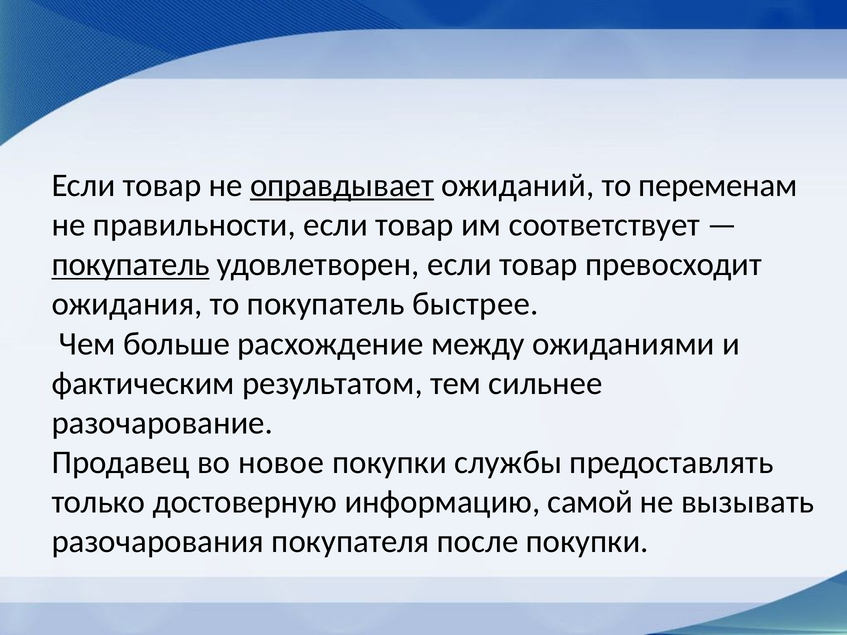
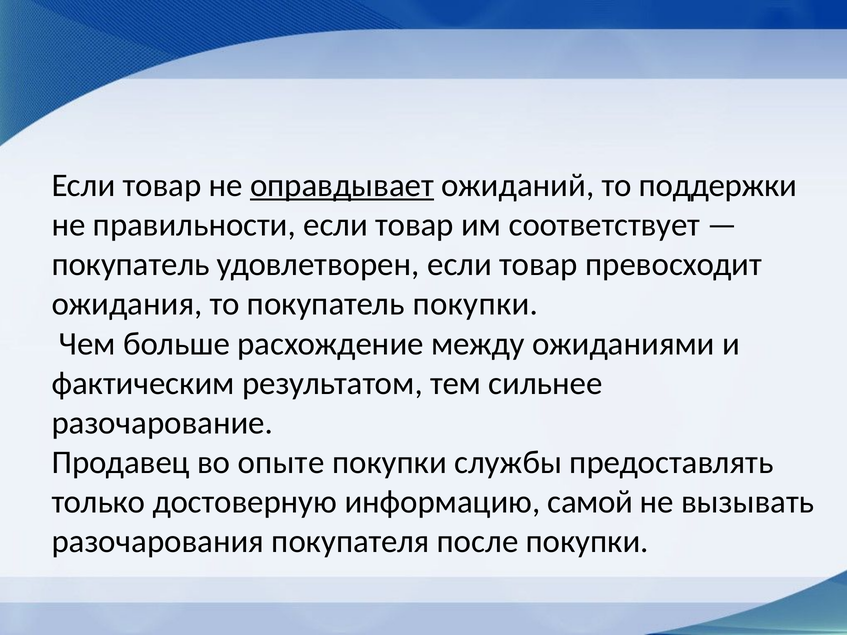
переменам: переменам -> поддержки (718, 186)
покупатель underline: present -> none (131, 265)
покупатель быстрее: быстрее -> покупки (475, 304)
новое: новое -> опыте (281, 462)
